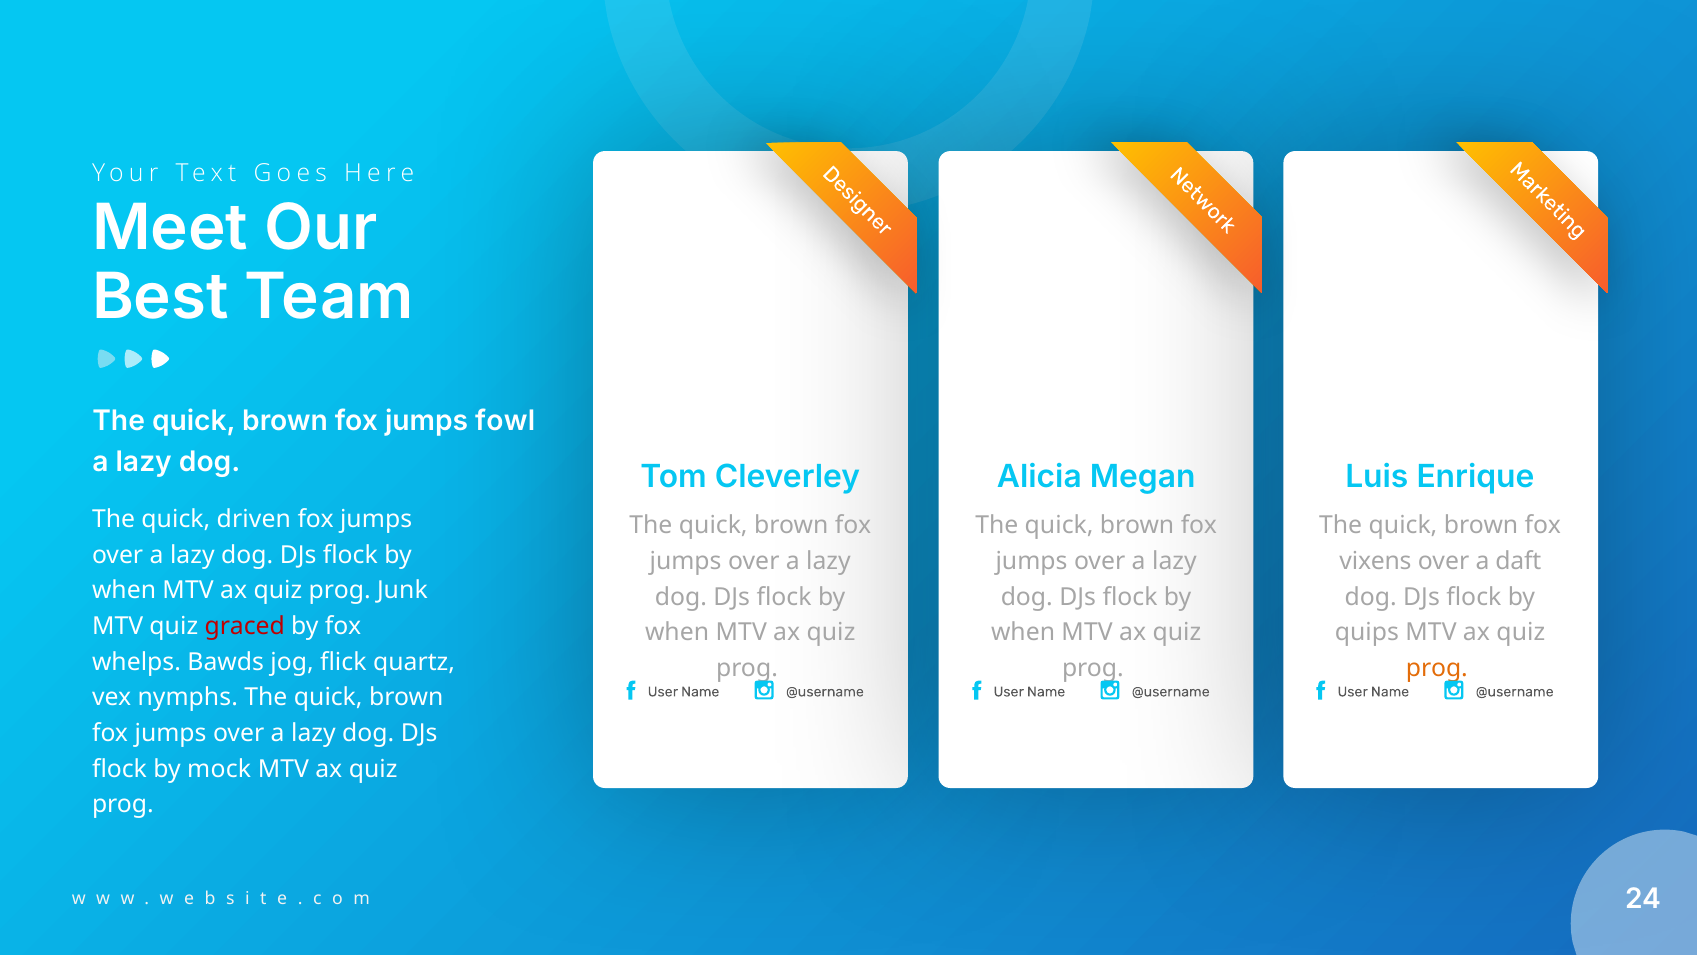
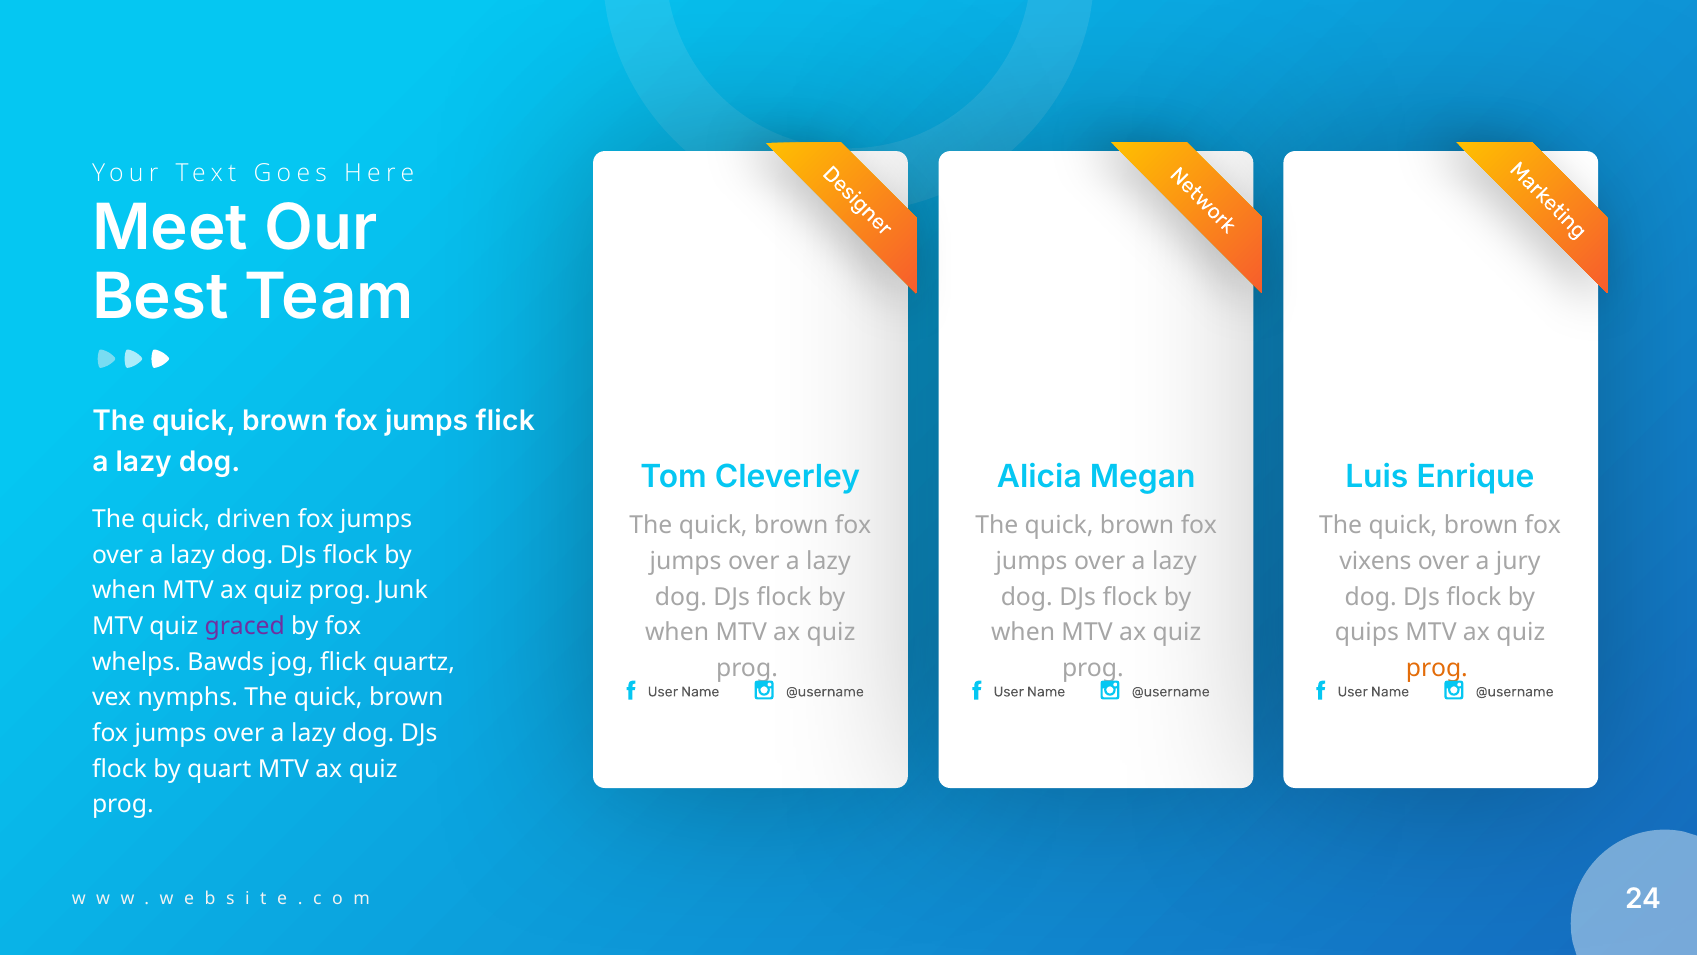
jumps fowl: fowl -> flick (505, 421)
daft: daft -> jury (1518, 561)
graced colour: red -> purple (245, 626)
mock: mock -> quart (219, 769)
